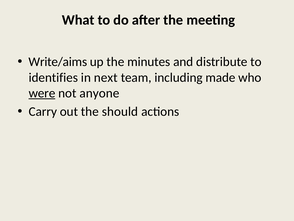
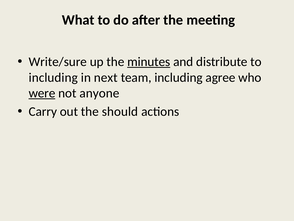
Write/aims: Write/aims -> Write/sure (58, 62)
minutes underline: none -> present (149, 62)
identifies: identifies -> including (53, 77)
made: made -> agree (220, 77)
